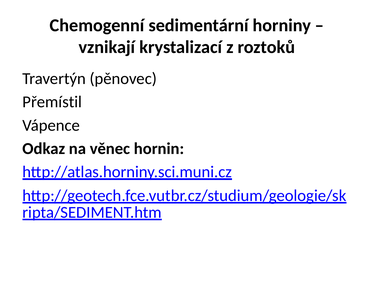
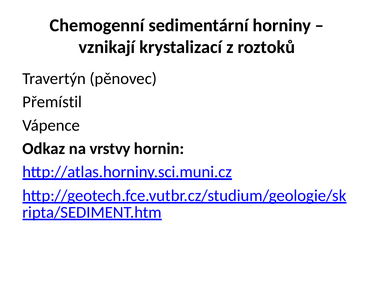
věnec: věnec -> vrstvy (110, 148)
